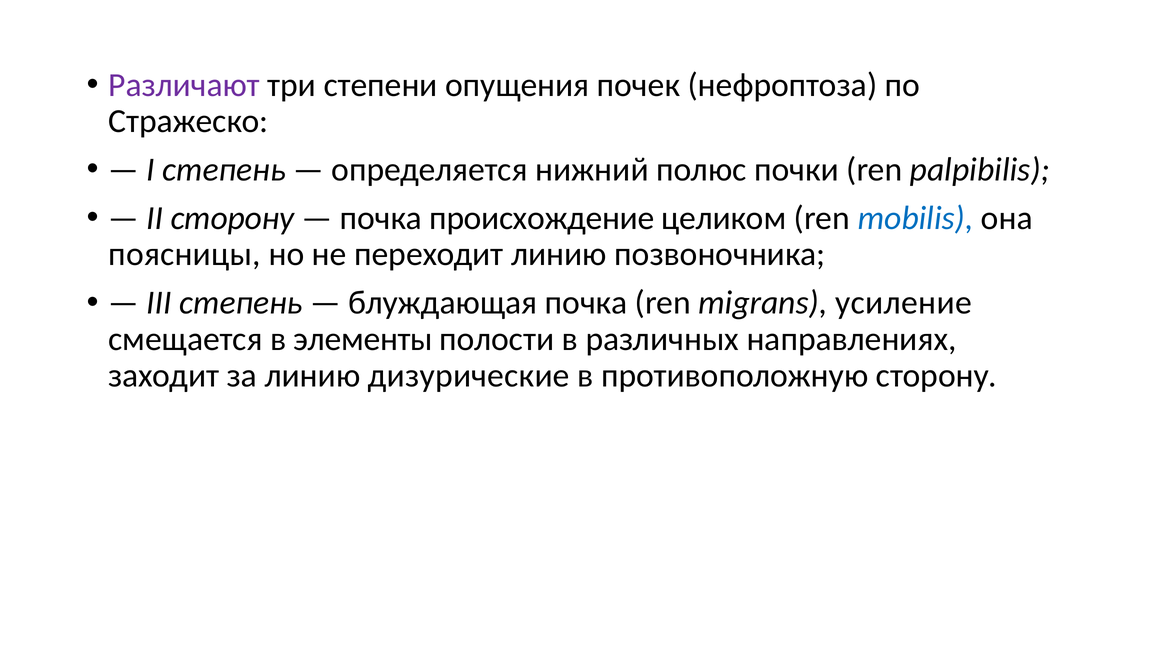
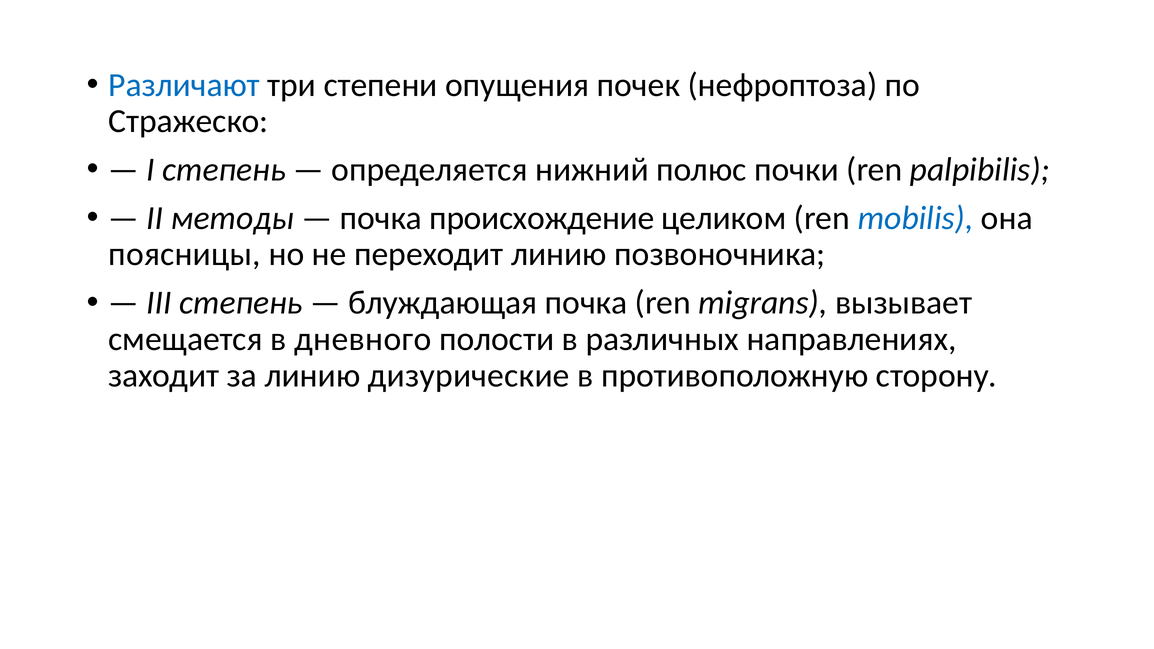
Различают colour: purple -> blue (184, 85)
II сторону: сторону -> методы (232, 218)
усиление: усиление -> вызывает (904, 303)
элементы: элементы -> дневного (363, 339)
